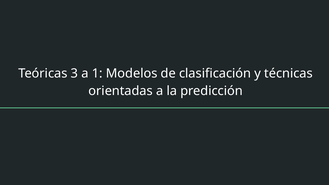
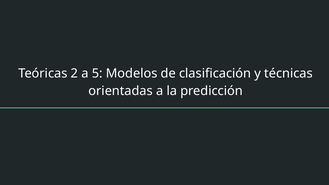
3: 3 -> 2 (74, 74)
1: 1 -> 5 (97, 74)
